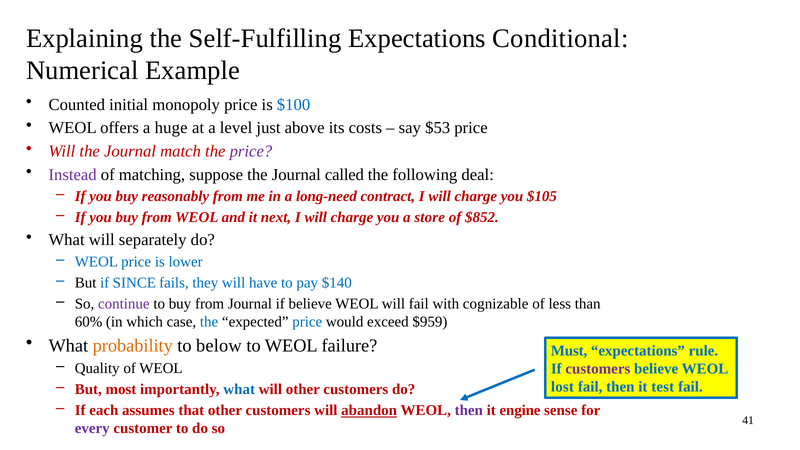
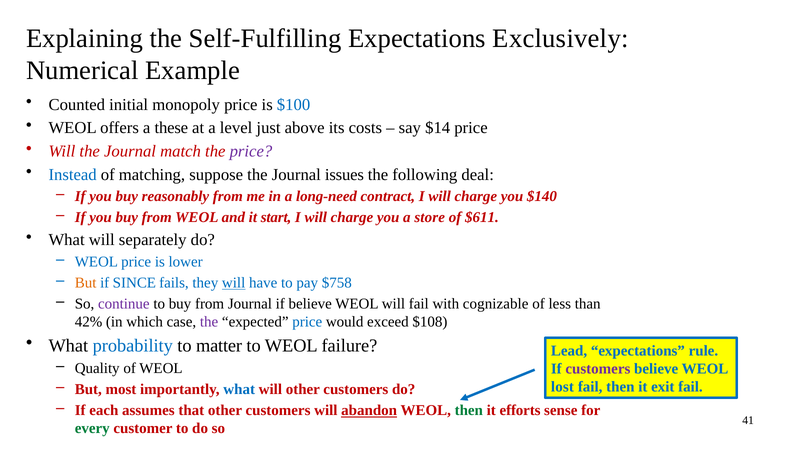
Conditional: Conditional -> Exclusively (560, 38)
huge: huge -> these (171, 128)
$53: $53 -> $14 (438, 128)
Instead colour: purple -> blue (73, 175)
called: called -> issues (344, 175)
$105: $105 -> $140 (542, 196)
next: next -> start (276, 217)
$852: $852 -> $611 (482, 217)
But colour: black -> orange (86, 283)
will underline: none -> present (234, 283)
$140: $140 -> $758 (337, 283)
60%: 60% -> 42% (89, 322)
the colour: blue -> purple (209, 322)
$959: $959 -> $108 (430, 322)
probability colour: orange -> blue (133, 346)
below: below -> matter (219, 346)
Must: Must -> Lead (569, 351)
test: test -> exit (663, 387)
then colour: purple -> green (469, 410)
engine: engine -> efforts (520, 410)
every colour: purple -> green (92, 428)
